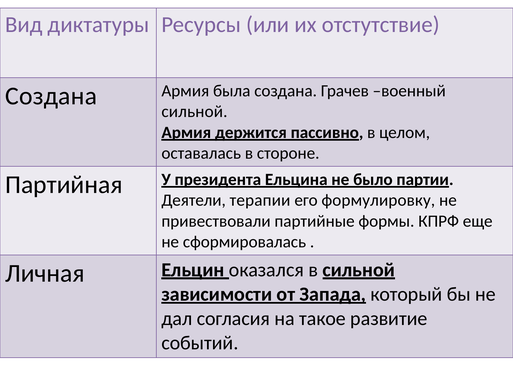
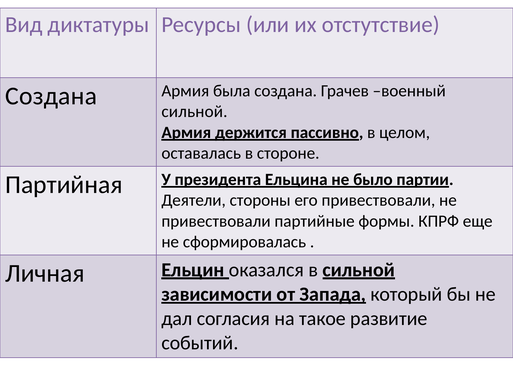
терапии: терапии -> стороны (260, 200)
его формулировку: формулировку -> привествовали (378, 200)
